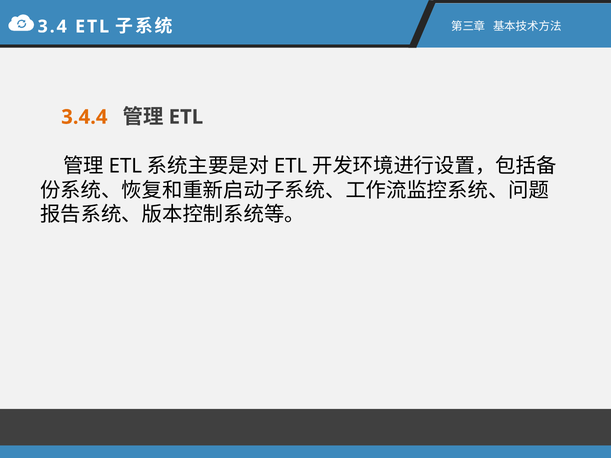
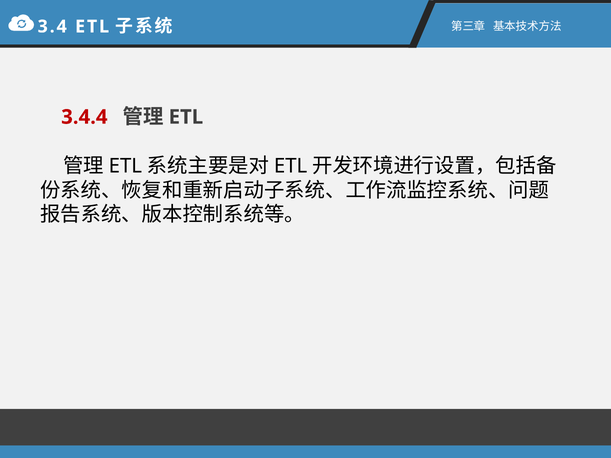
3.4.4 colour: orange -> red (84, 117)
